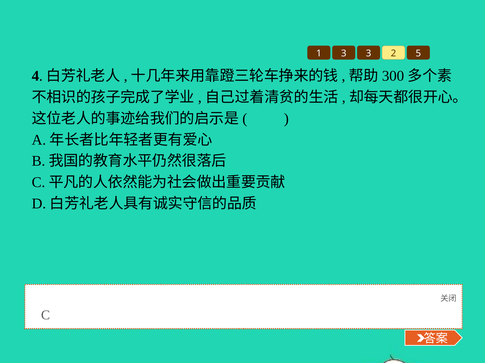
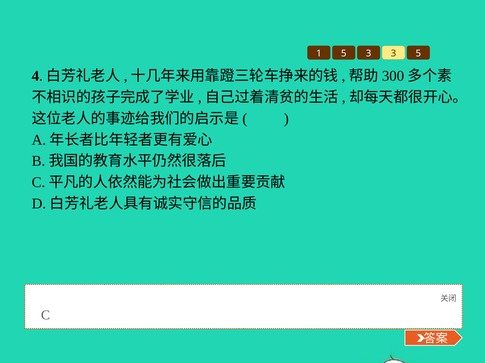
1 3: 3 -> 5 (344, 53)
3 2: 2 -> 3 (393, 53)
